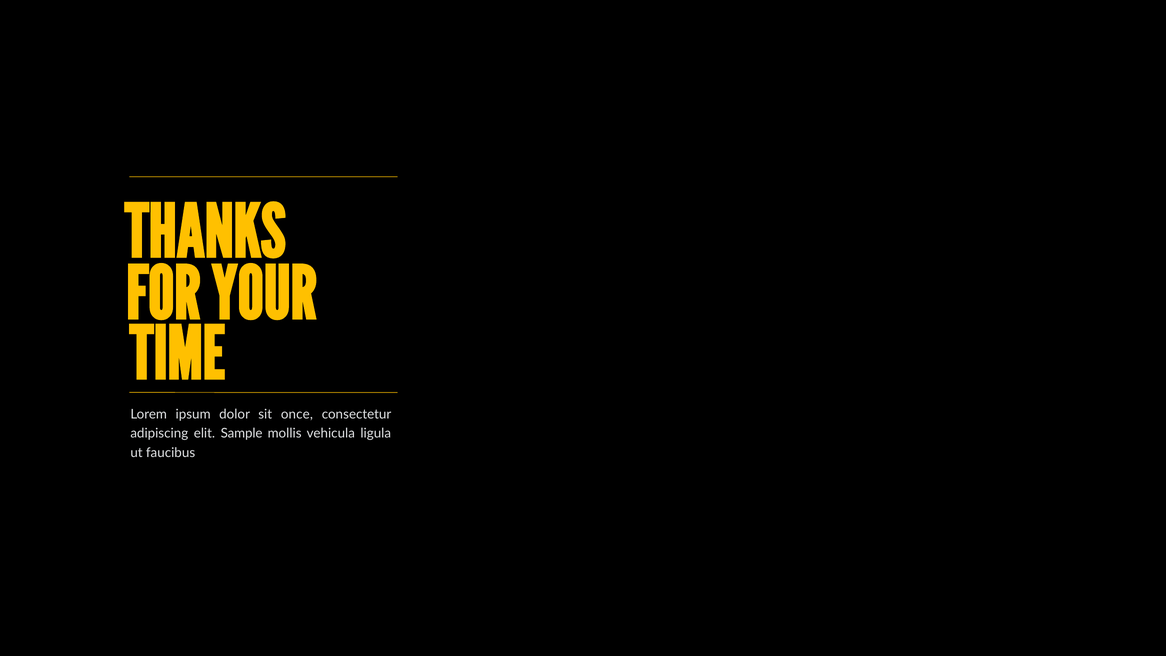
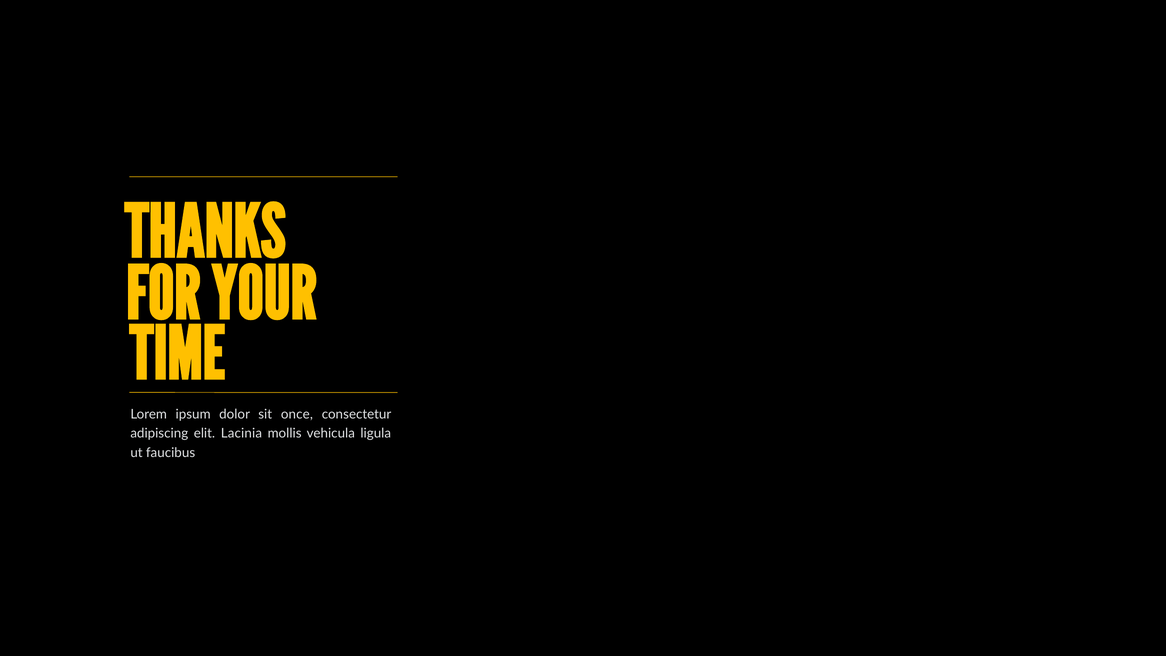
Sample: Sample -> Lacinia (241, 433)
